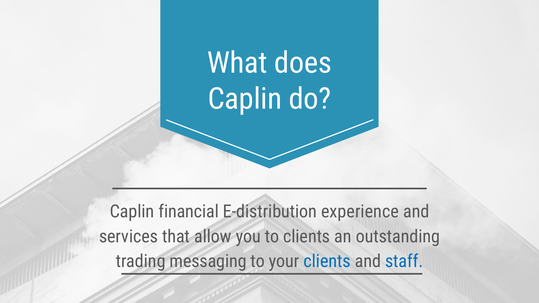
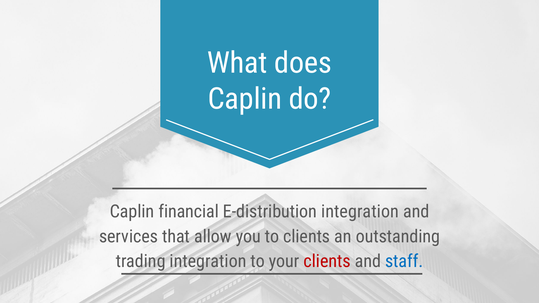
E-distribution experience: experience -> integration (360, 212)
trading messaging: messaging -> integration (208, 261)
clients colour: blue -> red (327, 261)
